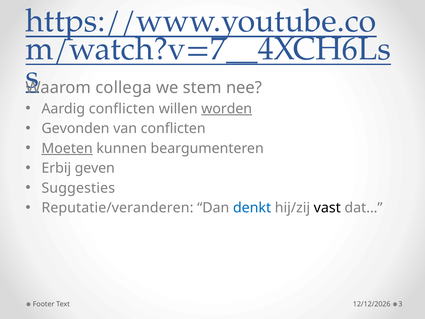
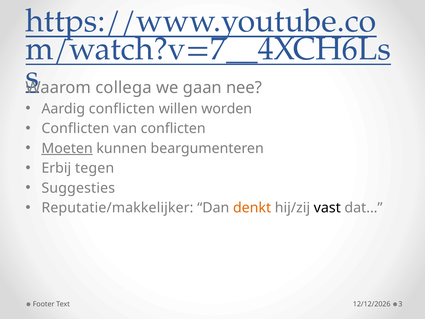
stem: stem -> gaan (202, 88)
worden underline: present -> none (227, 109)
Gevonden: Gevonden -> Conflicten (75, 128)
geven: geven -> tegen (95, 168)
Reputatie/veranderen: Reputatie/veranderen -> Reputatie/makkelijker (117, 208)
denkt colour: blue -> orange (252, 208)
